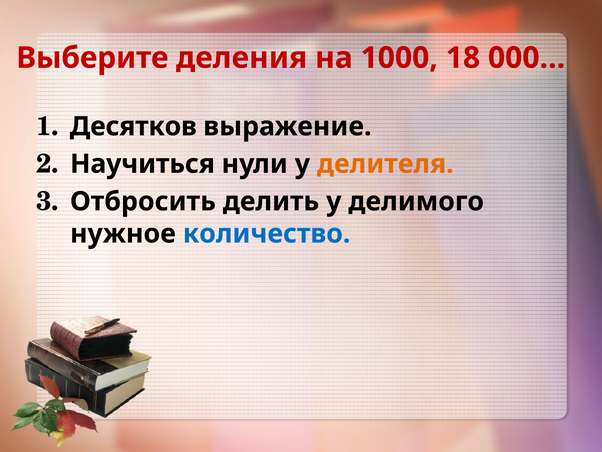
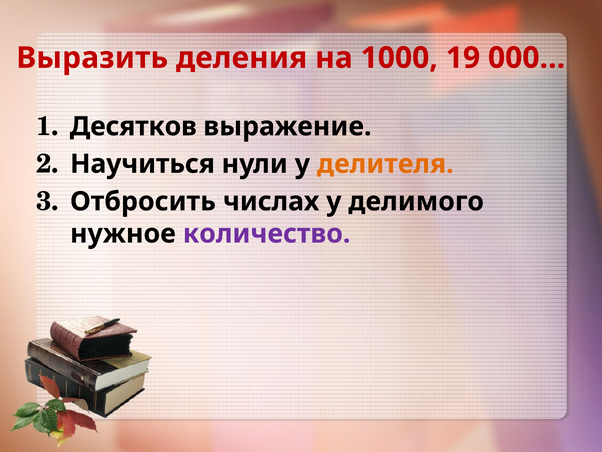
Выберите: Выберите -> Выразить (92, 58)
18: 18 -> 19 (463, 58)
делить: делить -> числах (271, 201)
количество colour: blue -> purple (267, 233)
